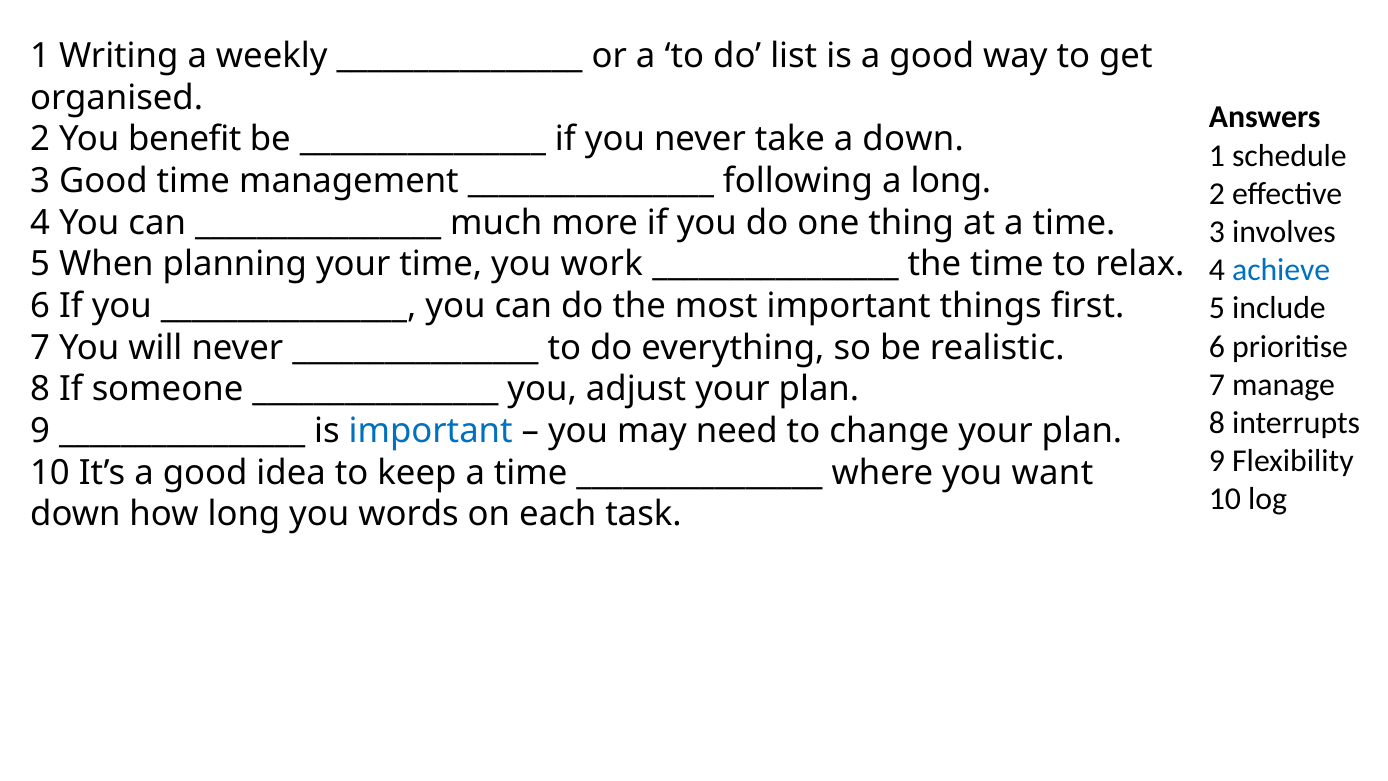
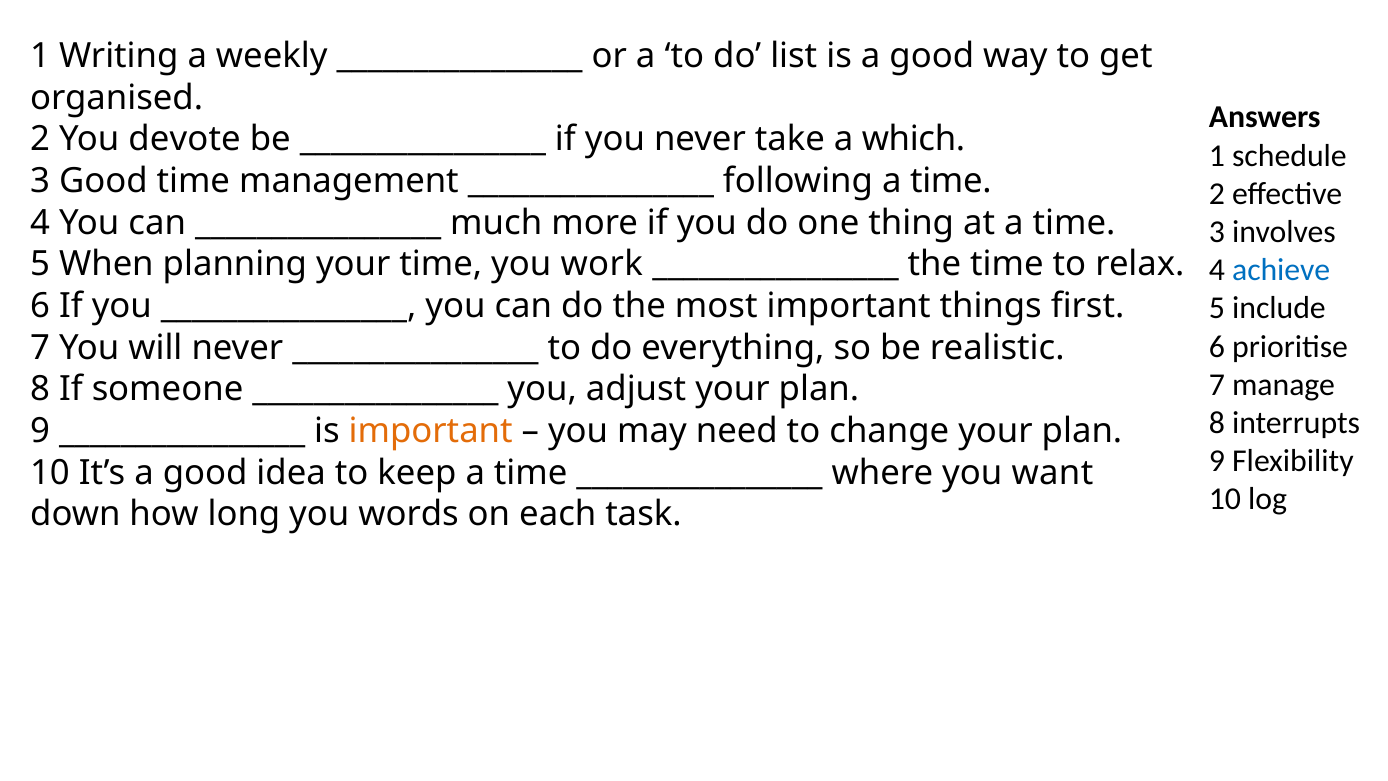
benefit: benefit -> devote (185, 139)
a down: down -> which (913, 139)
following a long: long -> time (951, 181)
important colour: blue -> orange (431, 431)
